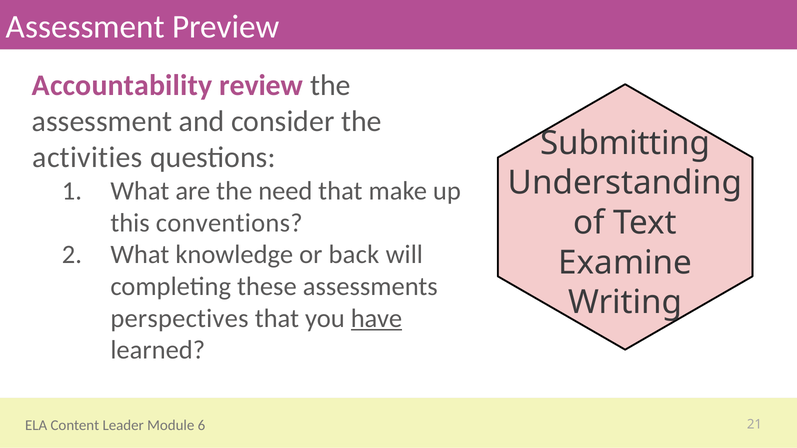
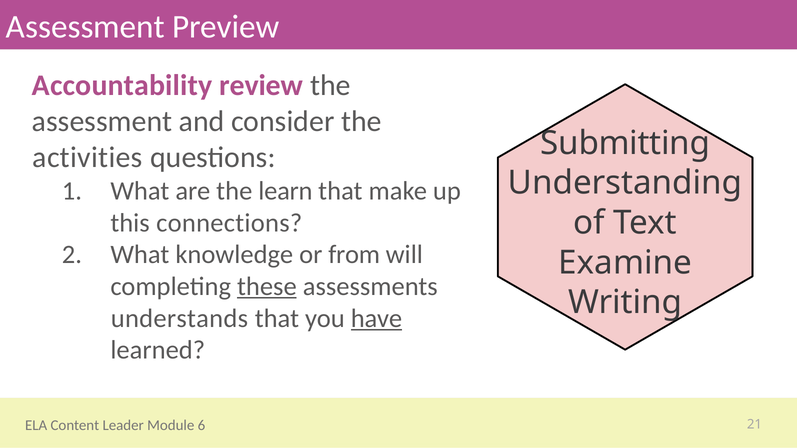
need: need -> learn (285, 191)
conventions: conventions -> connections (229, 223)
back: back -> from (354, 255)
these underline: none -> present (267, 287)
perspectives: perspectives -> understands (179, 319)
